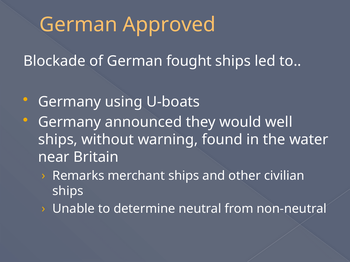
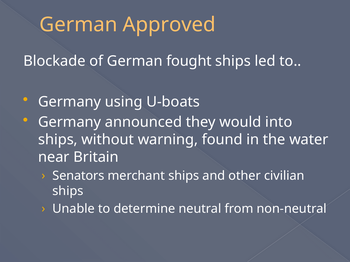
well: well -> into (279, 122)
Remarks: Remarks -> Senators (78, 176)
